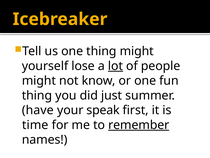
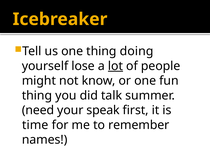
thing might: might -> doing (137, 51)
just: just -> talk (112, 95)
have: have -> need (38, 110)
remember underline: present -> none (139, 125)
